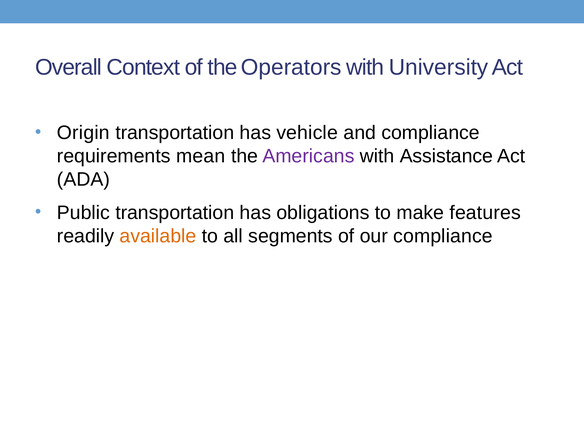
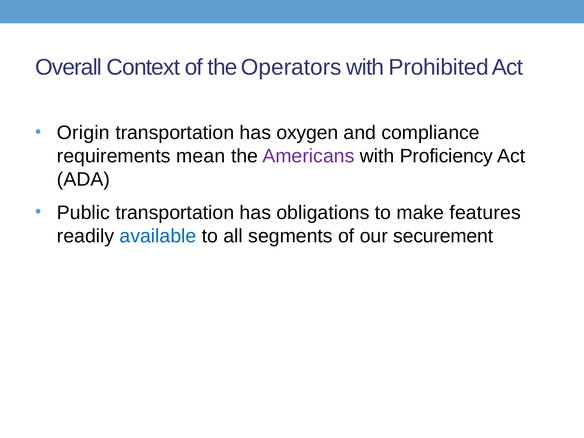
University: University -> Prohibited (439, 67)
vehicle: vehicle -> oxygen (307, 133)
Assistance: Assistance -> Proficiency (446, 156)
available colour: orange -> blue (158, 236)
our compliance: compliance -> securement (443, 236)
